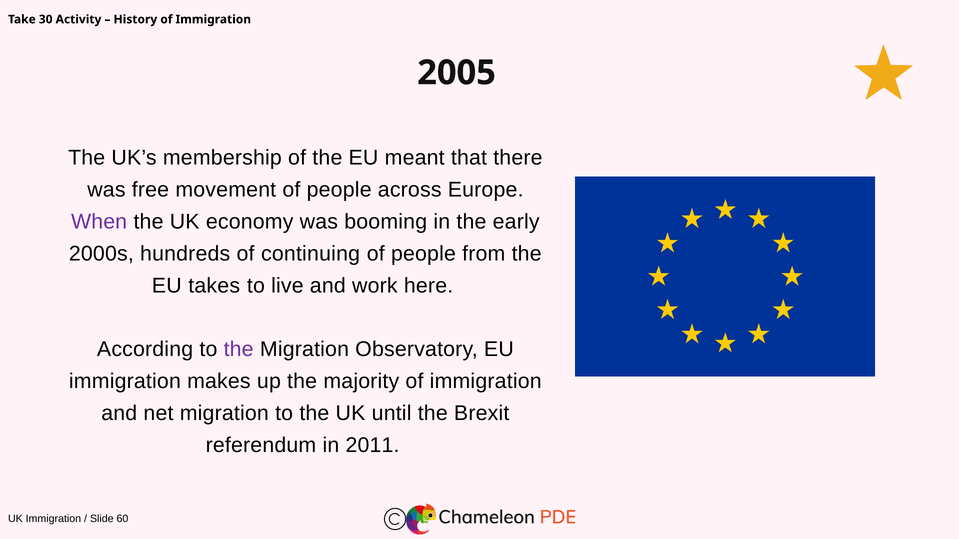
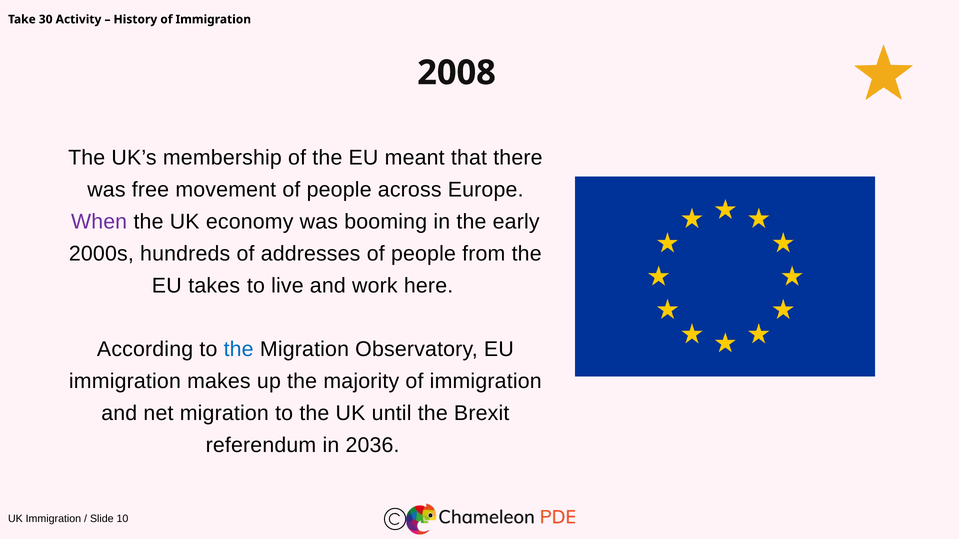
2005: 2005 -> 2008 (457, 73)
continuing: continuing -> addresses (311, 254)
the colour: purple -> blue (239, 350)
2011: 2011 -> 2036 (373, 446)
60: 60 -> 10 (122, 519)
